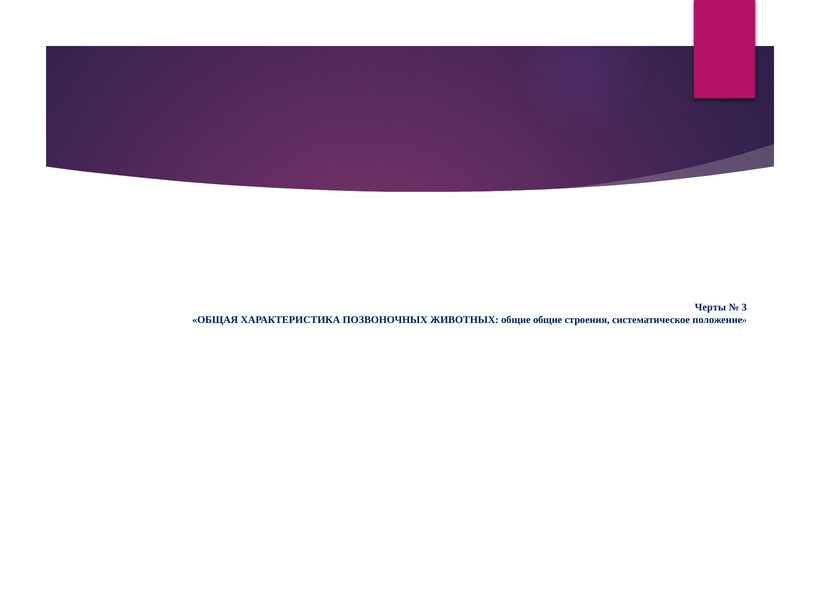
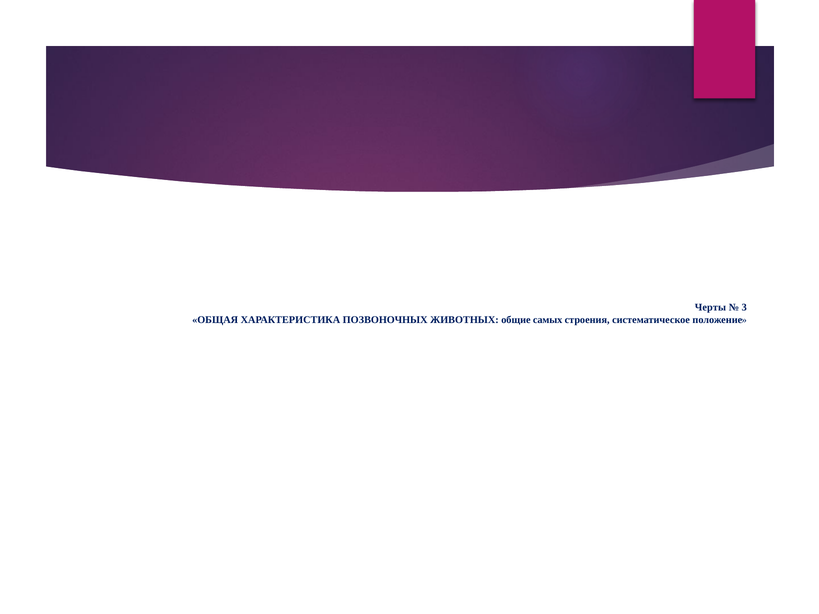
общие общие: общие -> самых (548, 320)
